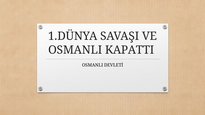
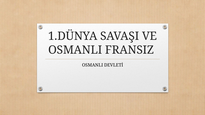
KAPATTI: KAPATTI -> FRANSIZ (130, 50)
